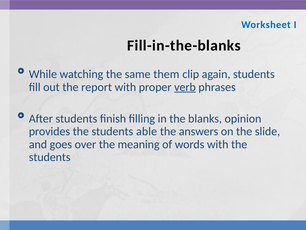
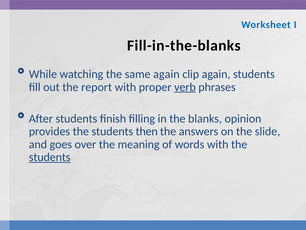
same them: them -> again (166, 74)
able: able -> then (147, 131)
students underline: none -> present (50, 157)
